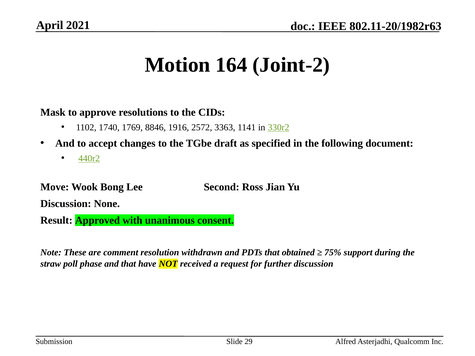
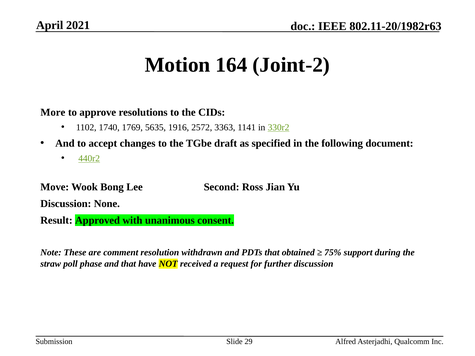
Mask: Mask -> More (53, 112)
8846: 8846 -> 5635 (155, 127)
